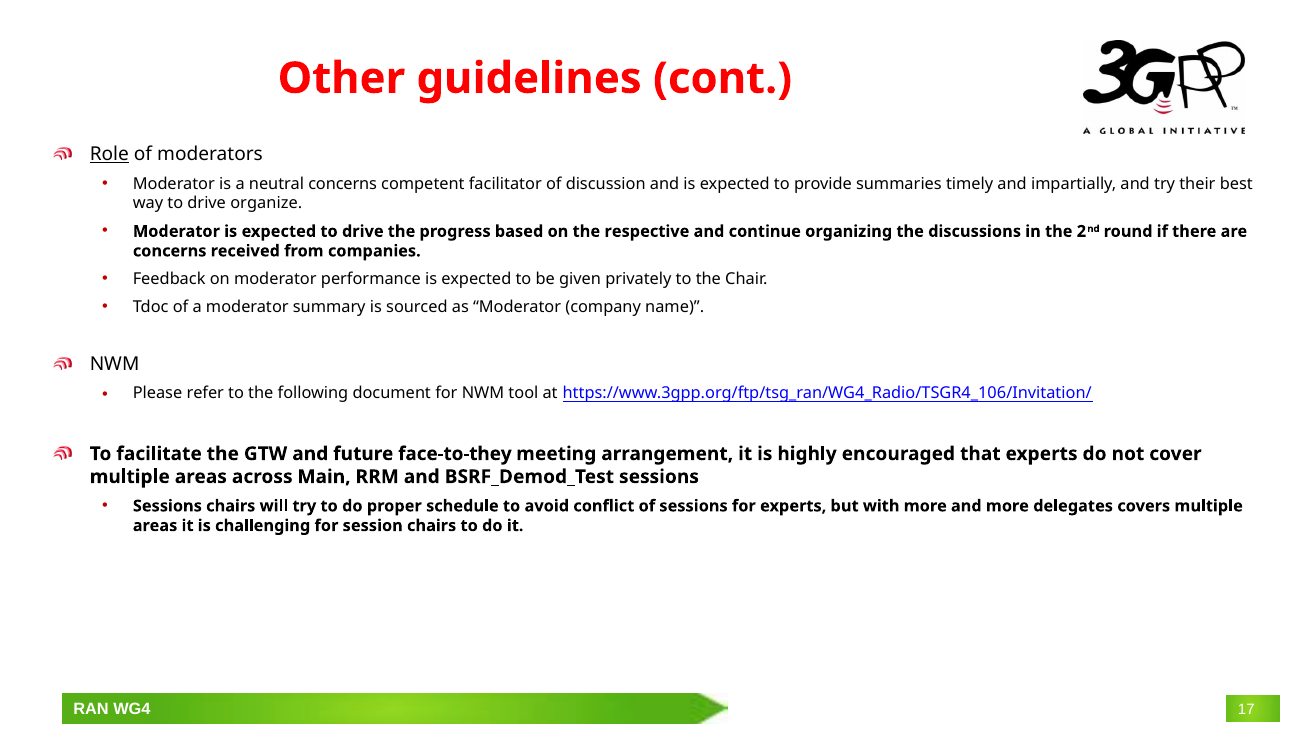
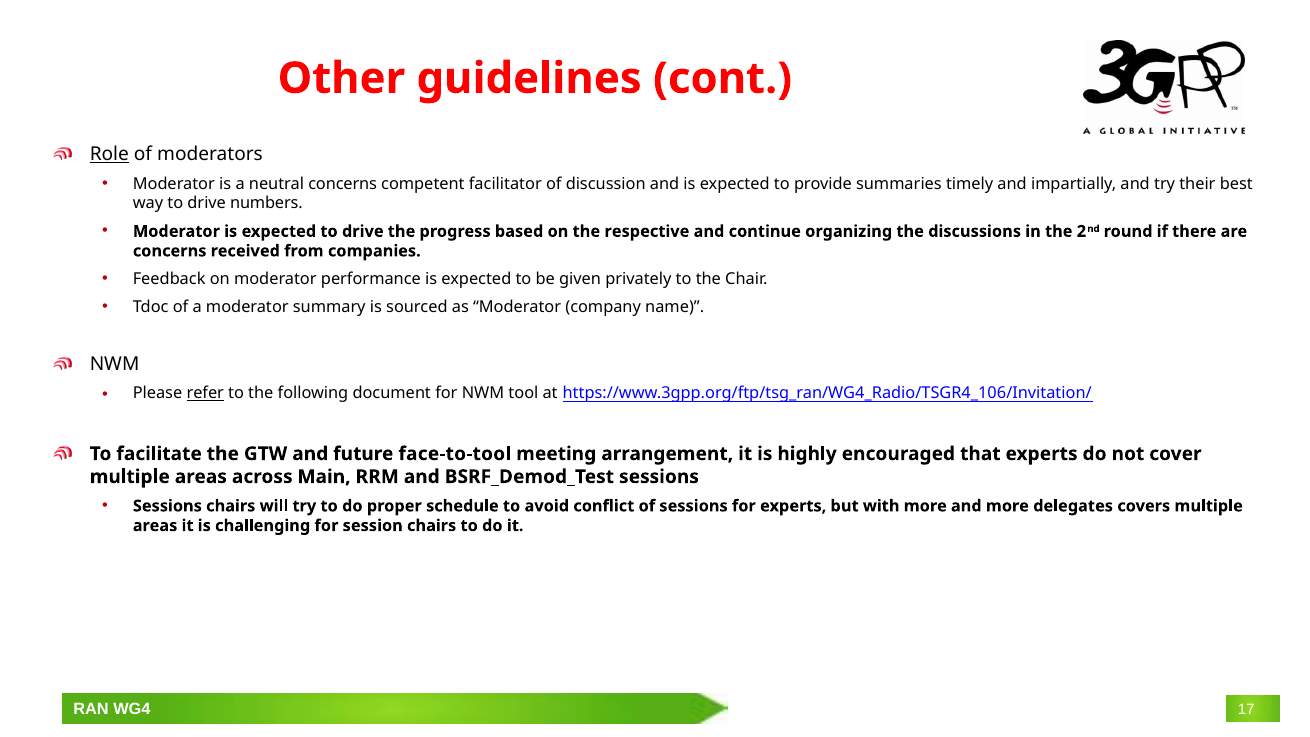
organize: organize -> numbers (266, 203)
refer underline: none -> present (205, 394)
face-to-they: face-to-they -> face-to-tool (455, 454)
